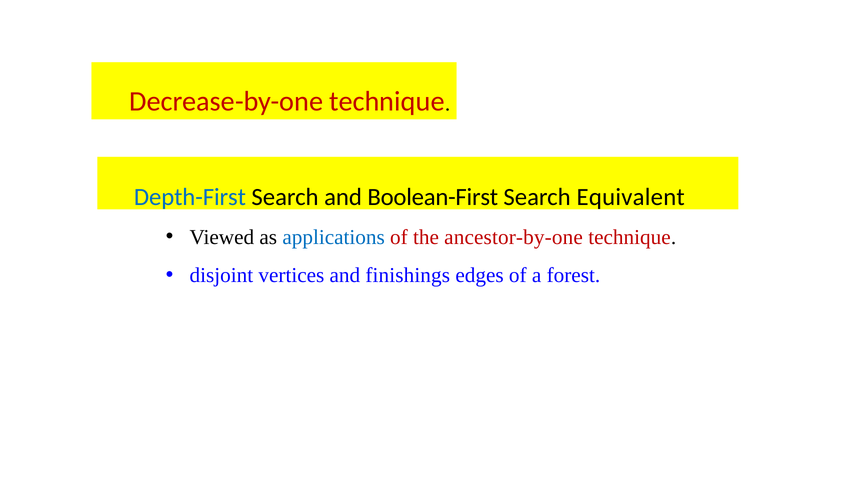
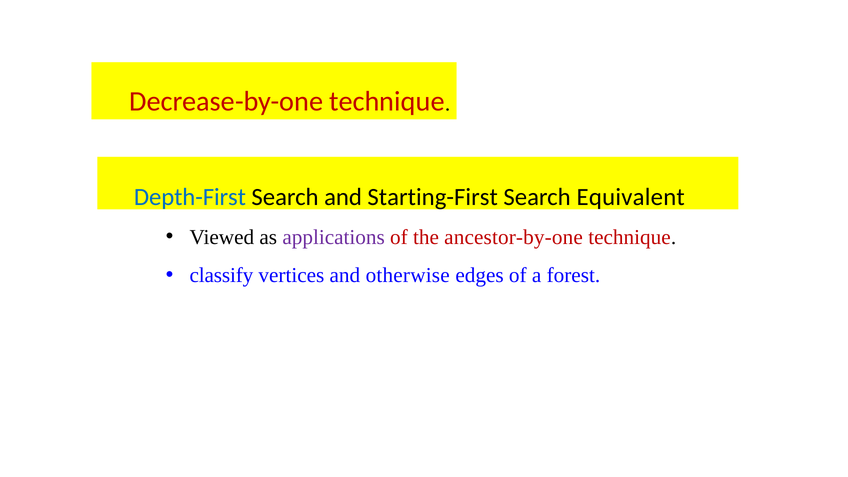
Boolean-First: Boolean-First -> Starting-First (433, 197)
applications colour: blue -> purple (334, 237)
disjoint: disjoint -> classify (221, 275)
finishings: finishings -> otherwise (408, 275)
